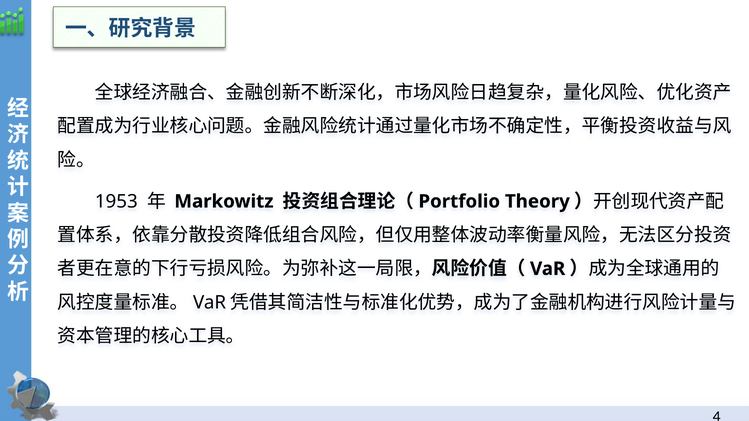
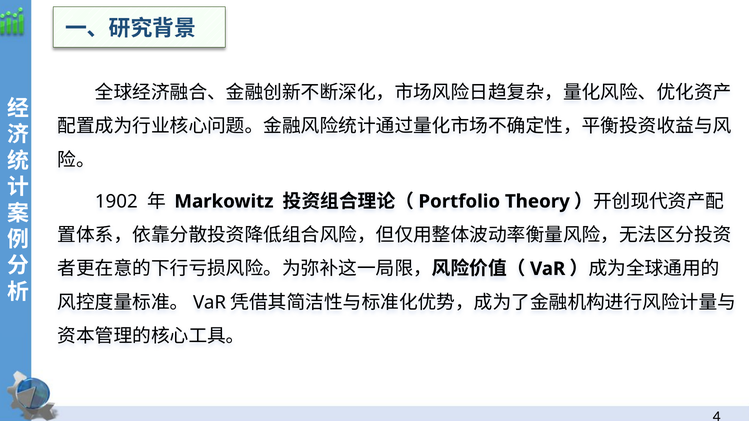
1953: 1953 -> 1902 (116, 202)
